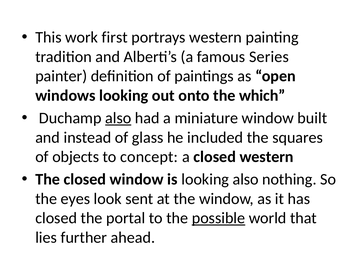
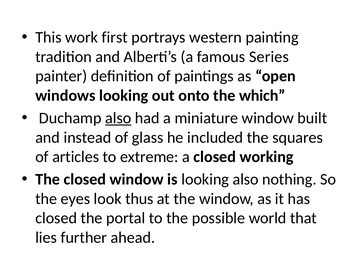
objects: objects -> articles (76, 157)
concept: concept -> extreme (149, 157)
closed western: western -> working (267, 157)
sent: sent -> thus (139, 198)
possible underline: present -> none (218, 218)
